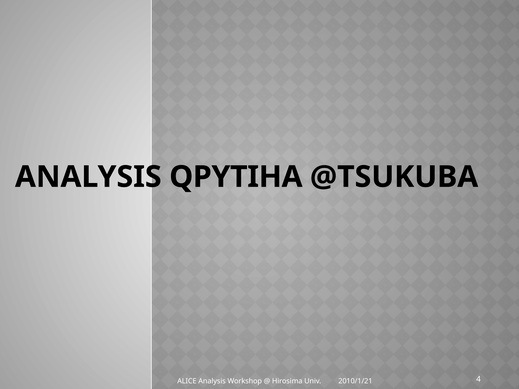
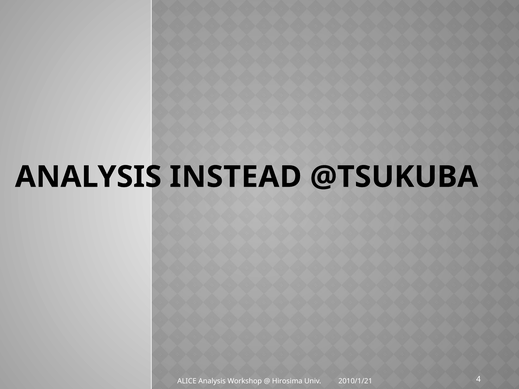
QPYTIHA: QPYTIHA -> INSTEAD (236, 177)
